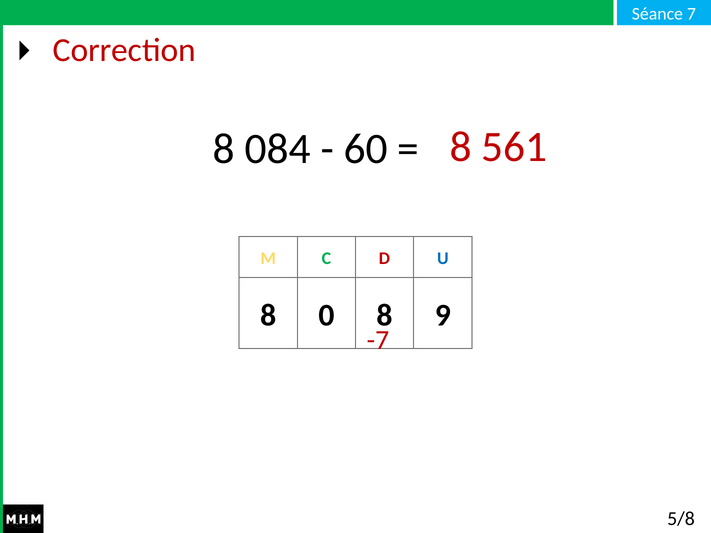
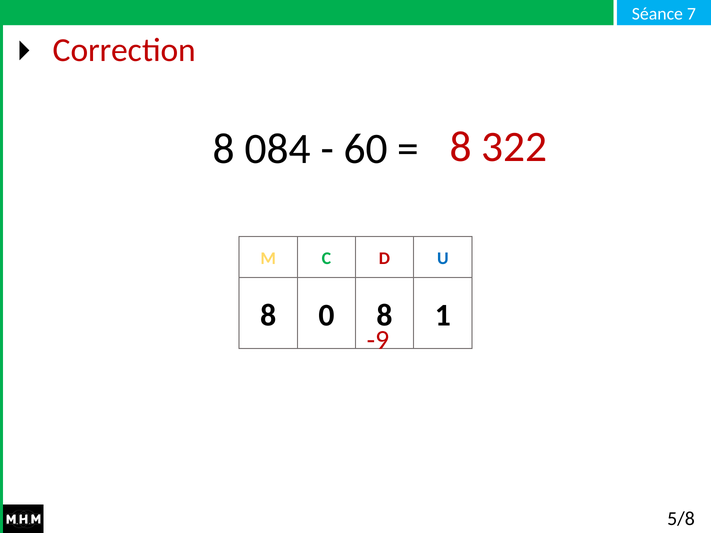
561: 561 -> 322 (514, 147)
9: 9 -> 1 (443, 315)
-7: -7 -> -9 (378, 340)
